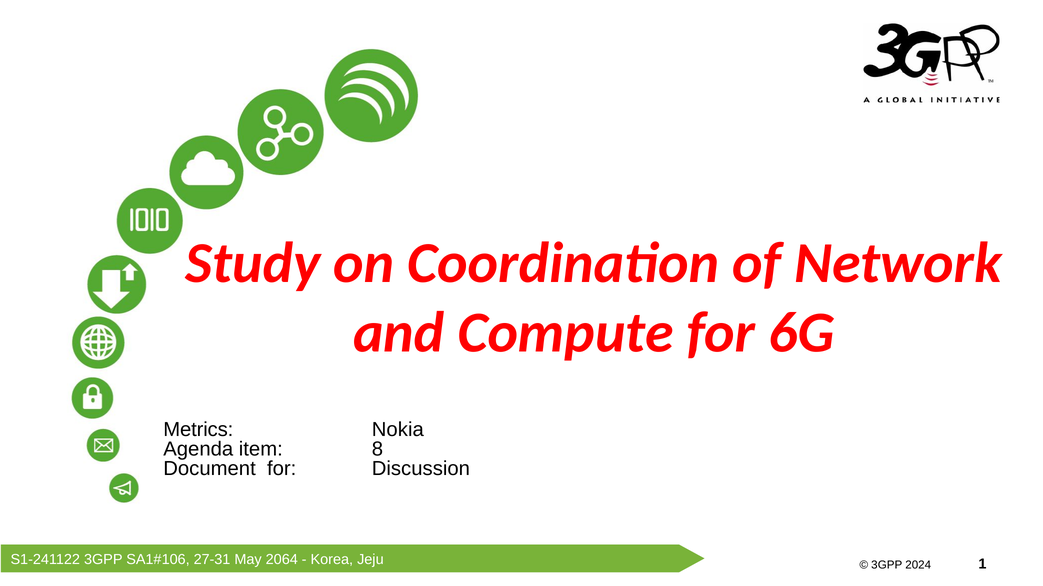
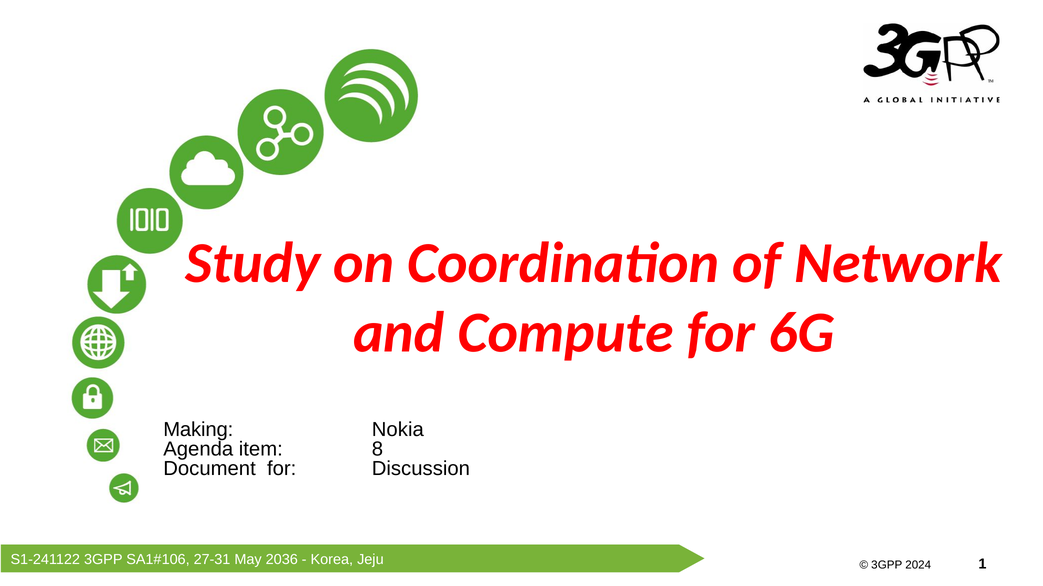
Metrics: Metrics -> Making (198, 430)
2064: 2064 -> 2036 (282, 560)
